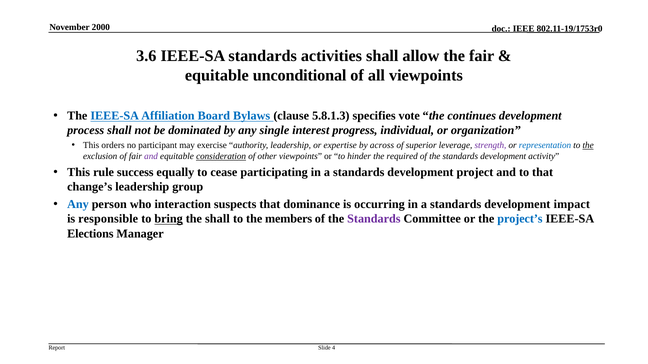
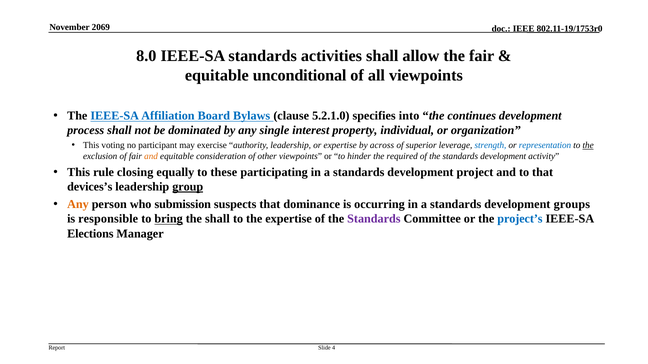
2000: 2000 -> 2069 (101, 27)
3.6: 3.6 -> 8.0 (146, 56)
5.8.1.3: 5.8.1.3 -> 5.2.1.0 (331, 116)
vote: vote -> into (409, 116)
progress: progress -> property (355, 130)
orders: orders -> voting (113, 146)
strength colour: purple -> blue (490, 146)
and colour: purple -> orange (151, 156)
consideration underline: present -> none (221, 156)
success: success -> closing (135, 172)
cease: cease -> these (224, 172)
change’s: change’s -> devices’s (90, 187)
group underline: none -> present (188, 187)
Any colour: blue -> orange (78, 205)
interaction: interaction -> submission (183, 205)
impact: impact -> groups (572, 205)
the members: members -> expertise (289, 219)
